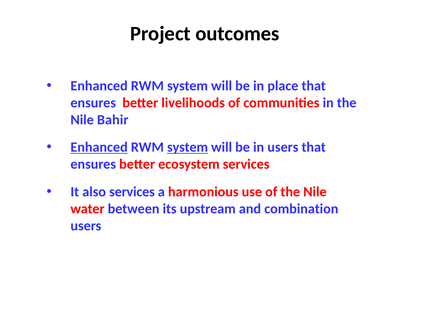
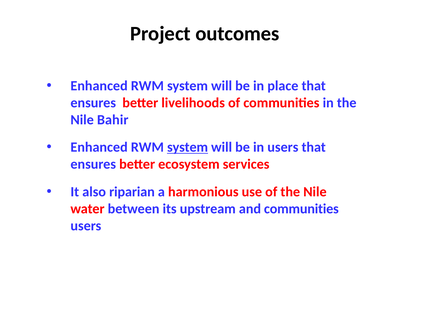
Enhanced underline: present -> none (99, 147)
also services: services -> riparian (132, 192)
and combination: combination -> communities (301, 209)
